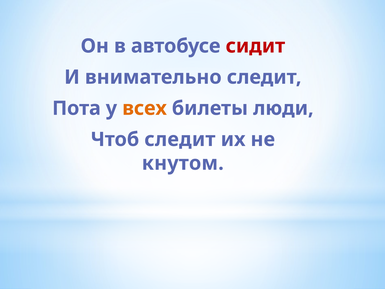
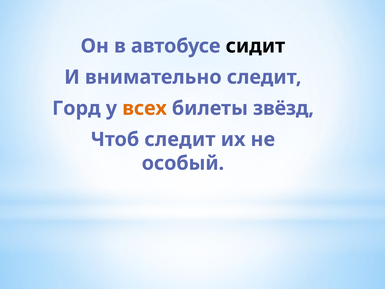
сидит colour: red -> black (255, 46)
Пота: Пота -> Горд (76, 108)
люди: люди -> звёзд (283, 108)
кнутом: кнутом -> особый (183, 163)
